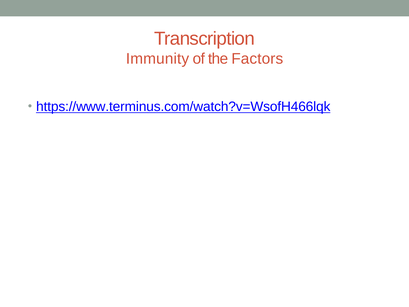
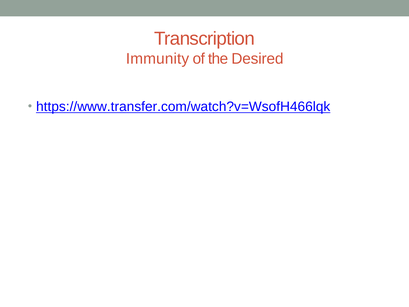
Factors: Factors -> Desired (257, 59)
https://www.terminus.com/watch?v=WsofH466lqk: https://www.terminus.com/watch?v=WsofH466lqk -> https://www.transfer.com/watch?v=WsofH466lqk (183, 107)
